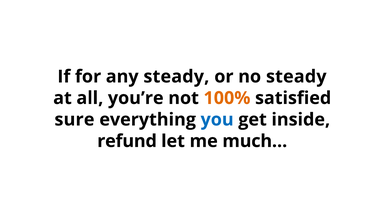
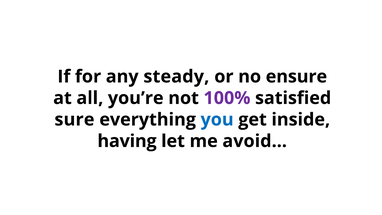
no steady: steady -> ensure (296, 77)
100% colour: orange -> purple (227, 98)
refund: refund -> having (127, 141)
much…: much… -> avoid… (255, 141)
